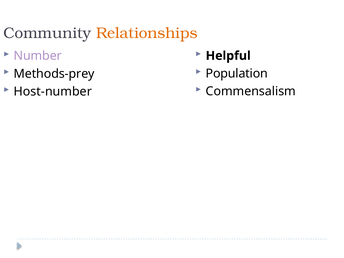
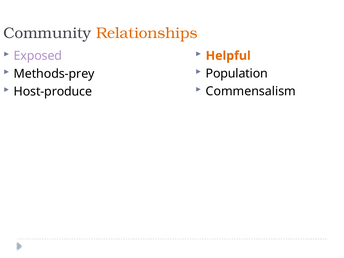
Helpful colour: black -> orange (228, 56)
Number: Number -> Exposed (38, 56)
Host-number: Host-number -> Host-produce (53, 91)
